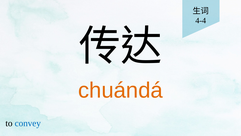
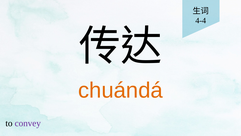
convey colour: blue -> purple (28, 123)
